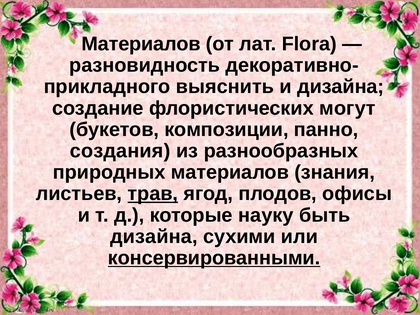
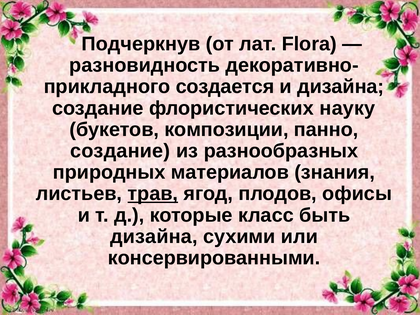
Материалов: Материалов -> Подчеркнув (141, 44)
выяснить: выяснить -> создается (225, 87)
могут: могут -> науку (347, 108)
создания: создания -> создание (120, 151)
науку: науку -> класс (266, 215)
консервированными underline: present -> none (214, 258)
